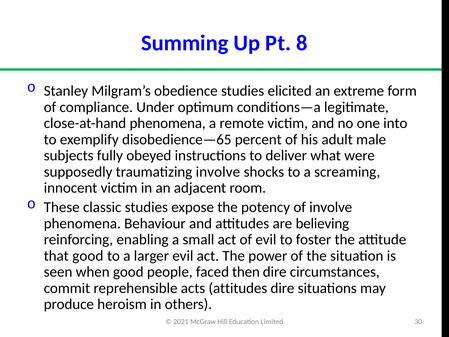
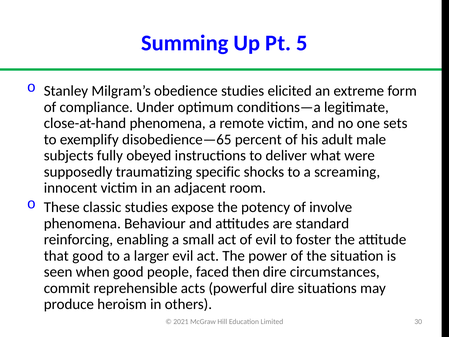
8: 8 -> 5 (302, 43)
into: into -> sets (395, 123)
traumatizing involve: involve -> specific (218, 172)
believing: believing -> standard (322, 223)
acts attitudes: attitudes -> powerful (238, 288)
